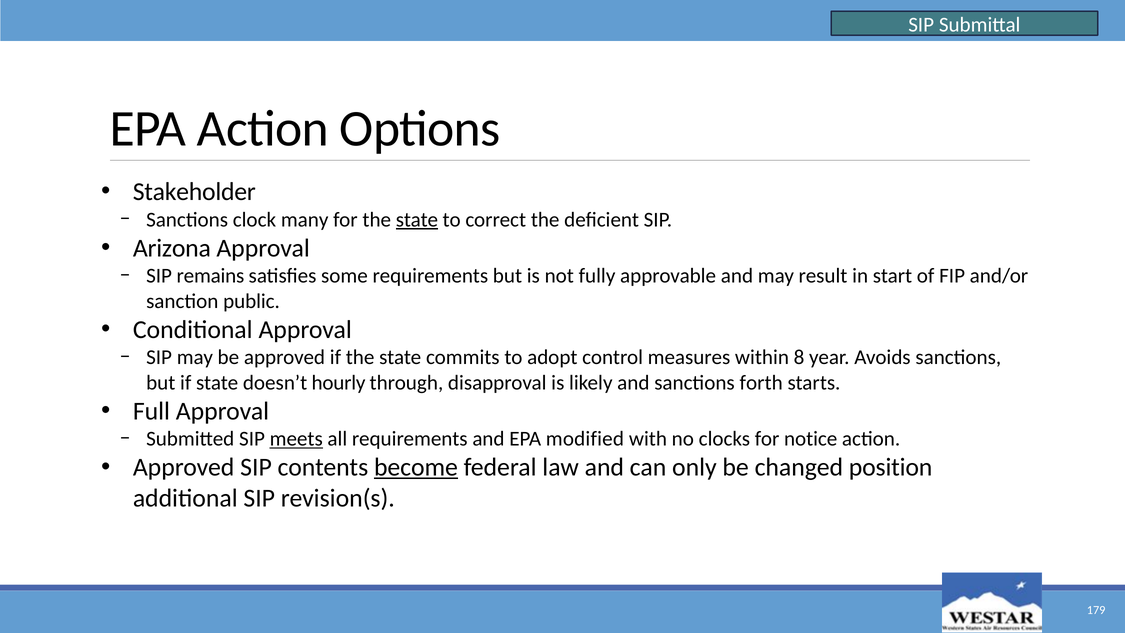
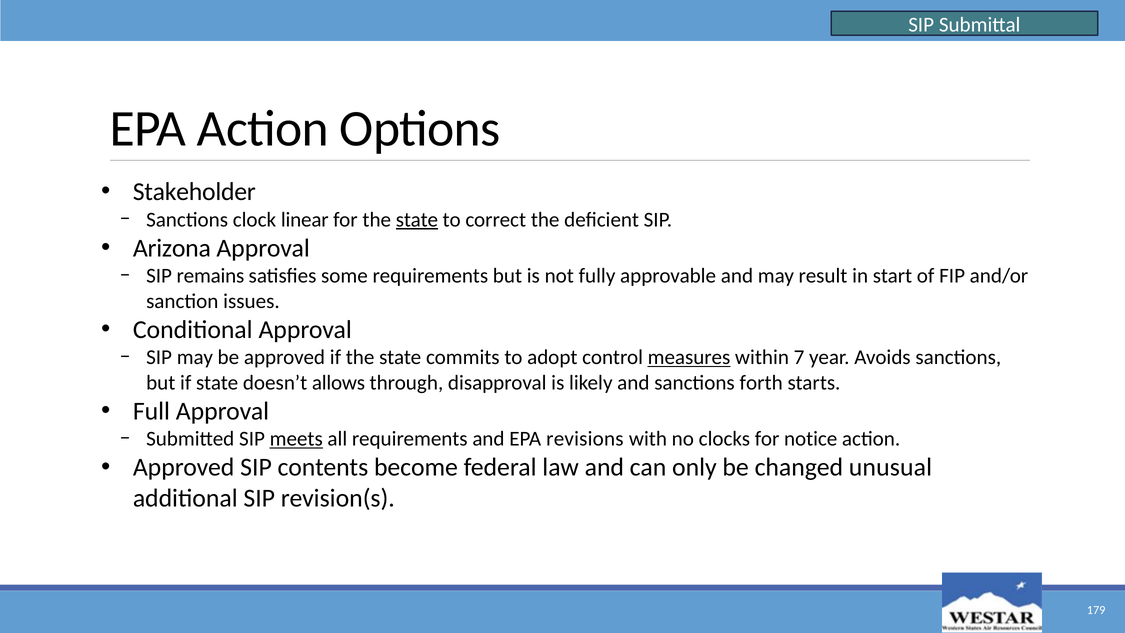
many: many -> linear (305, 220)
public: public -> issues (251, 301)
measures underline: none -> present (689, 357)
8: 8 -> 7 (799, 357)
hourly: hourly -> allows (339, 383)
modified: modified -> revisions (585, 439)
become underline: present -> none (416, 467)
position: position -> unusual (890, 467)
